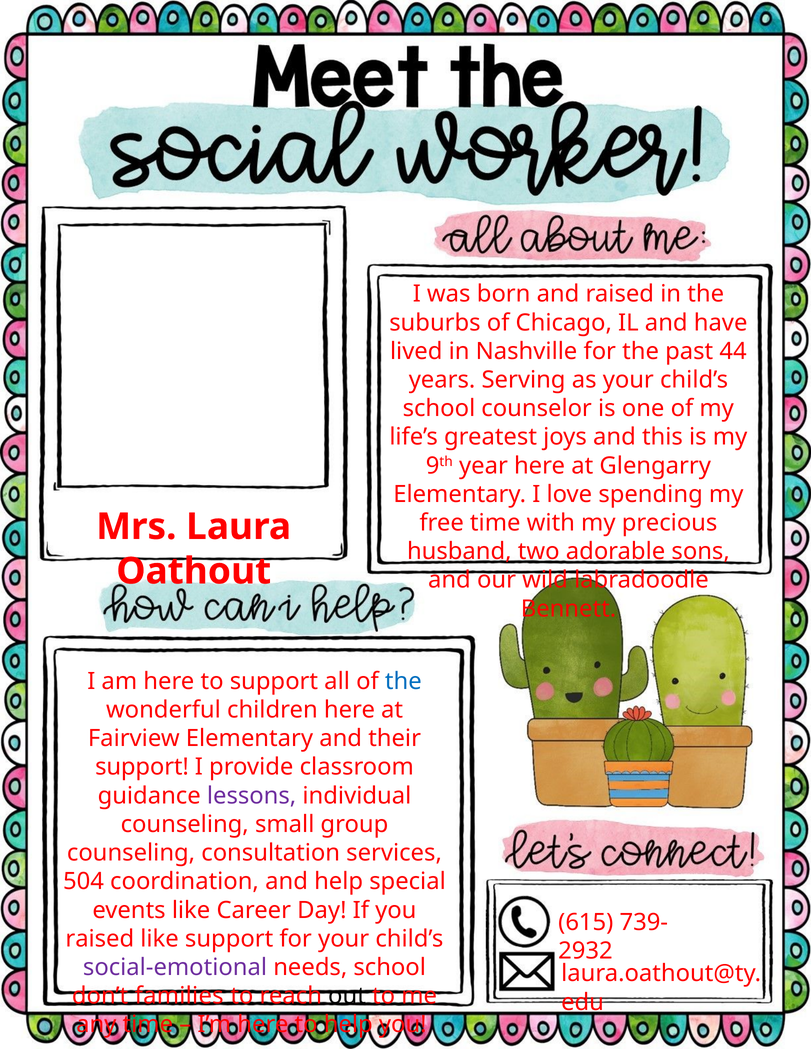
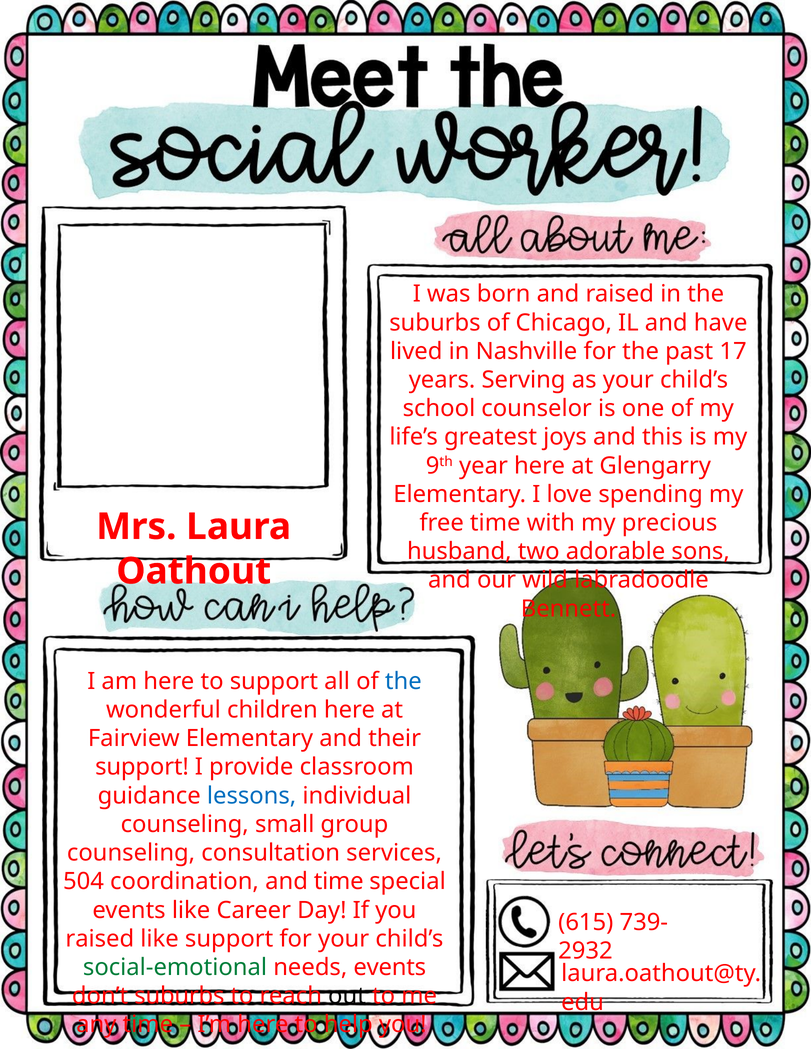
44: 44 -> 17 (733, 351)
lessons colour: purple -> blue (252, 796)
and help: help -> time (339, 882)
social-emotional colour: purple -> green (175, 968)
needs school: school -> events (390, 968)
don’t families: families -> suburbs (179, 997)
